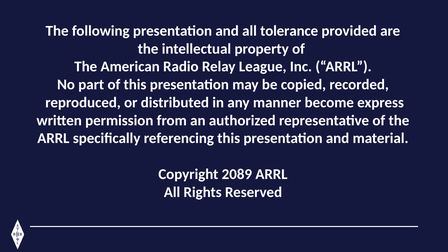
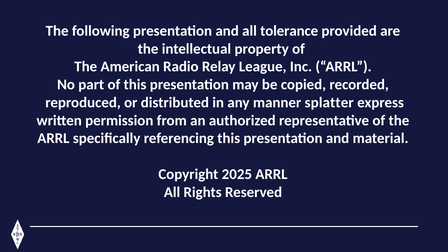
become: become -> splatter (329, 103)
2089: 2089 -> 2025 (237, 174)
